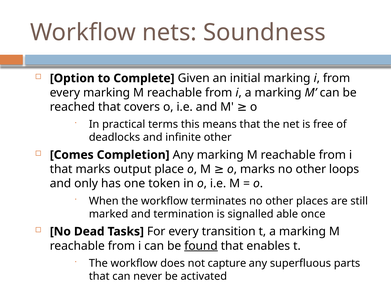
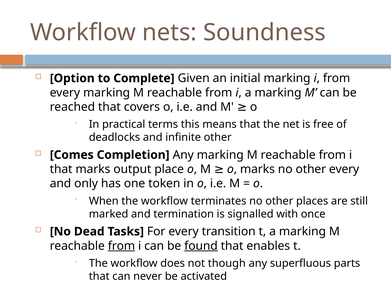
other loops: loops -> every (344, 169)
able: able -> with (287, 214)
from underline: none -> present (121, 246)
capture: capture -> though (227, 263)
